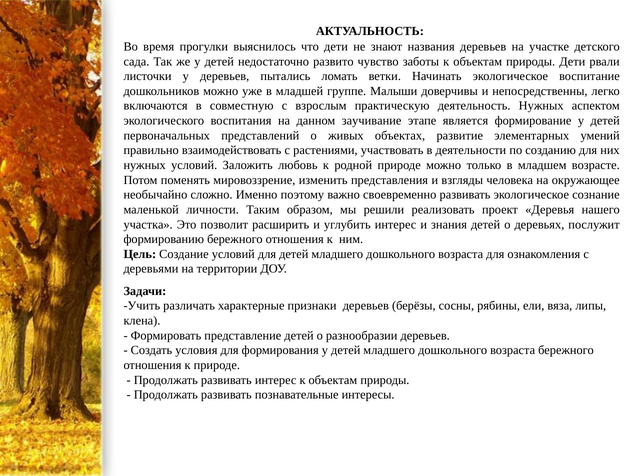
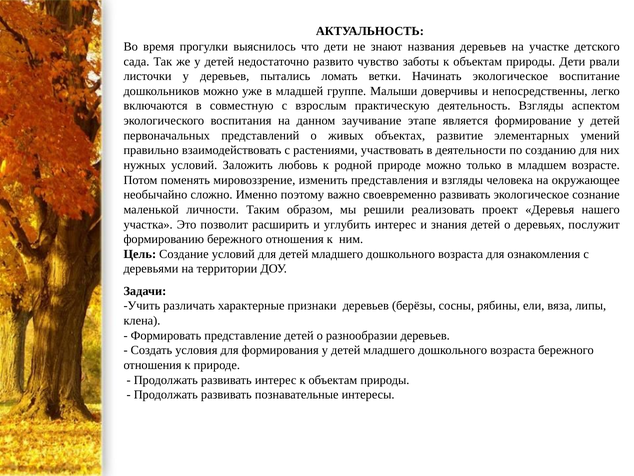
деятельность Нужных: Нужных -> Взгляды (541, 106)
